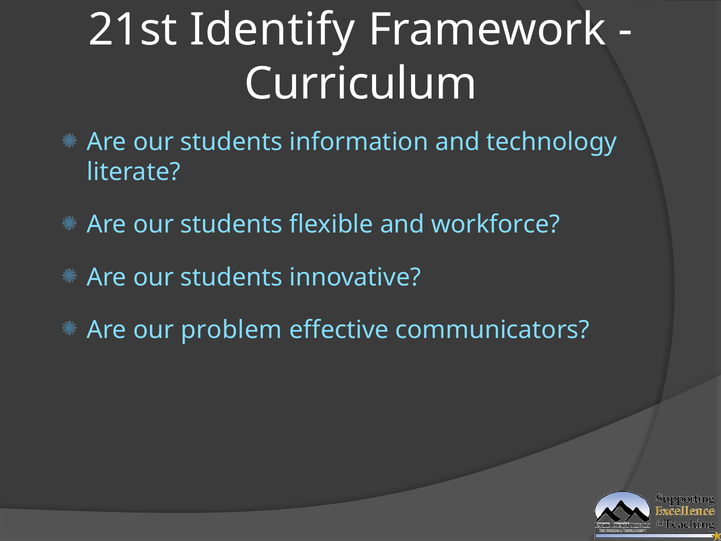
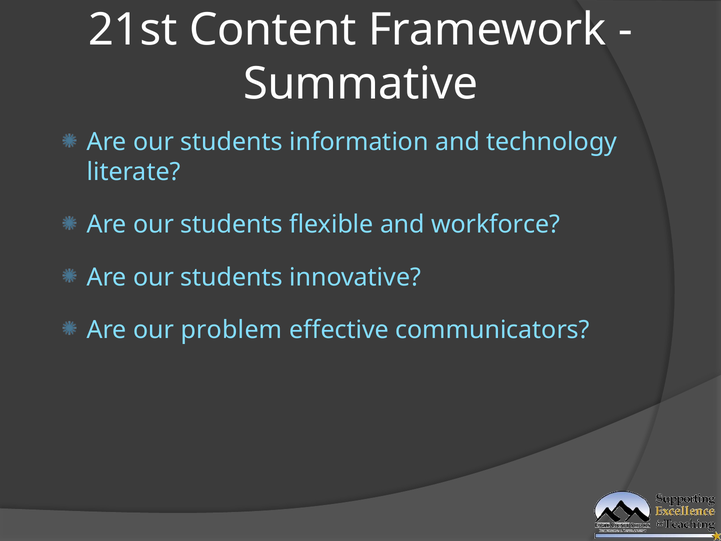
Identify: Identify -> Content (273, 30)
Curriculum: Curriculum -> Summative (361, 84)
